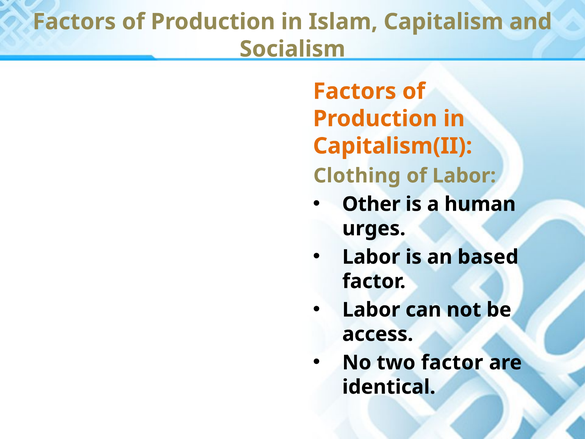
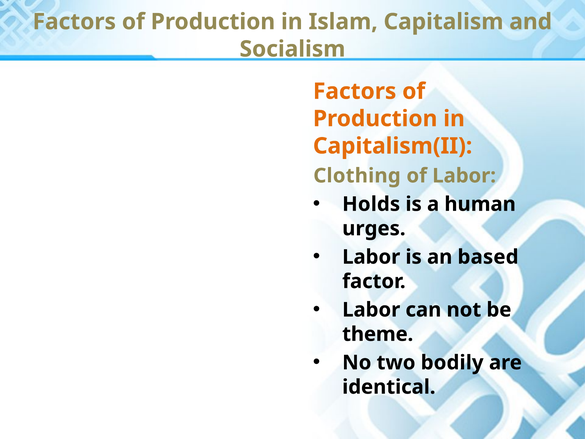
Other: Other -> Holds (371, 204)
access: access -> theme (378, 334)
two factor: factor -> bodily (452, 362)
